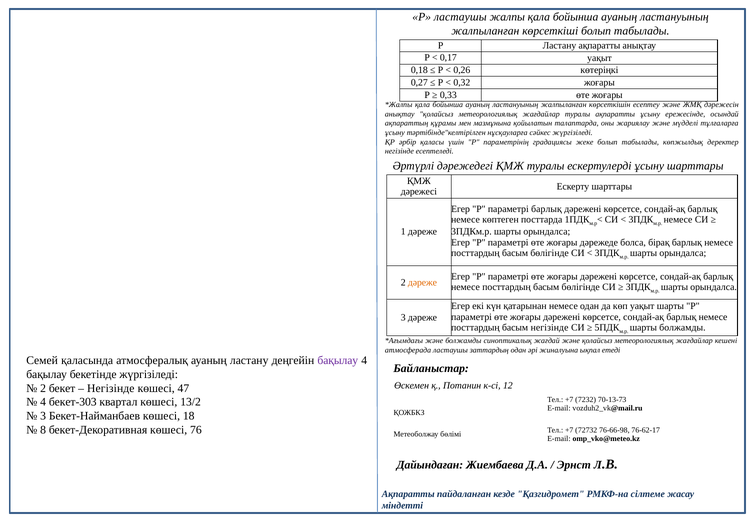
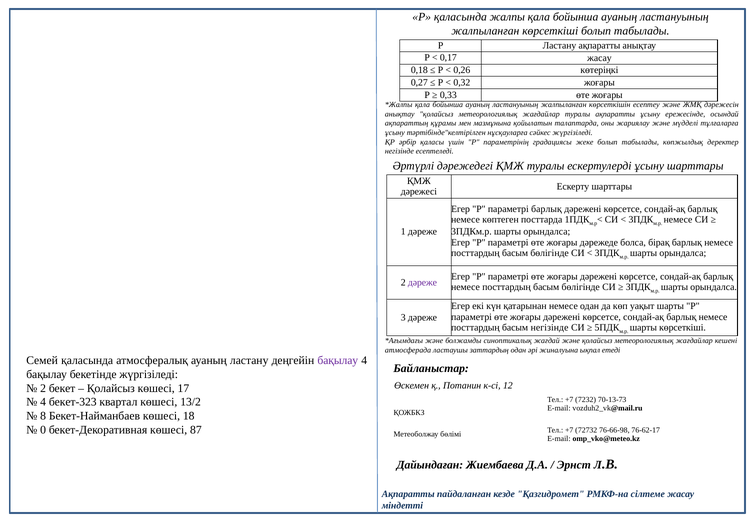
Р ластаушы: ластаушы -> қаласында (460, 17)
0,17 уақыт: уақыт -> жасау (599, 58)
дәреже colour: orange -> purple (422, 283)
шарты болжамды: болжамды -> көрсеткіші (683, 328)
Негізінде: Негізінде -> Қолайсыз (111, 389)
47: 47 -> 17 (183, 389)
бекет-303: бекет-303 -> бекет-323 (73, 403)
3: 3 -> 8 (43, 417)
8: 8 -> 0 (43, 431)
76: 76 -> 87 (196, 431)
